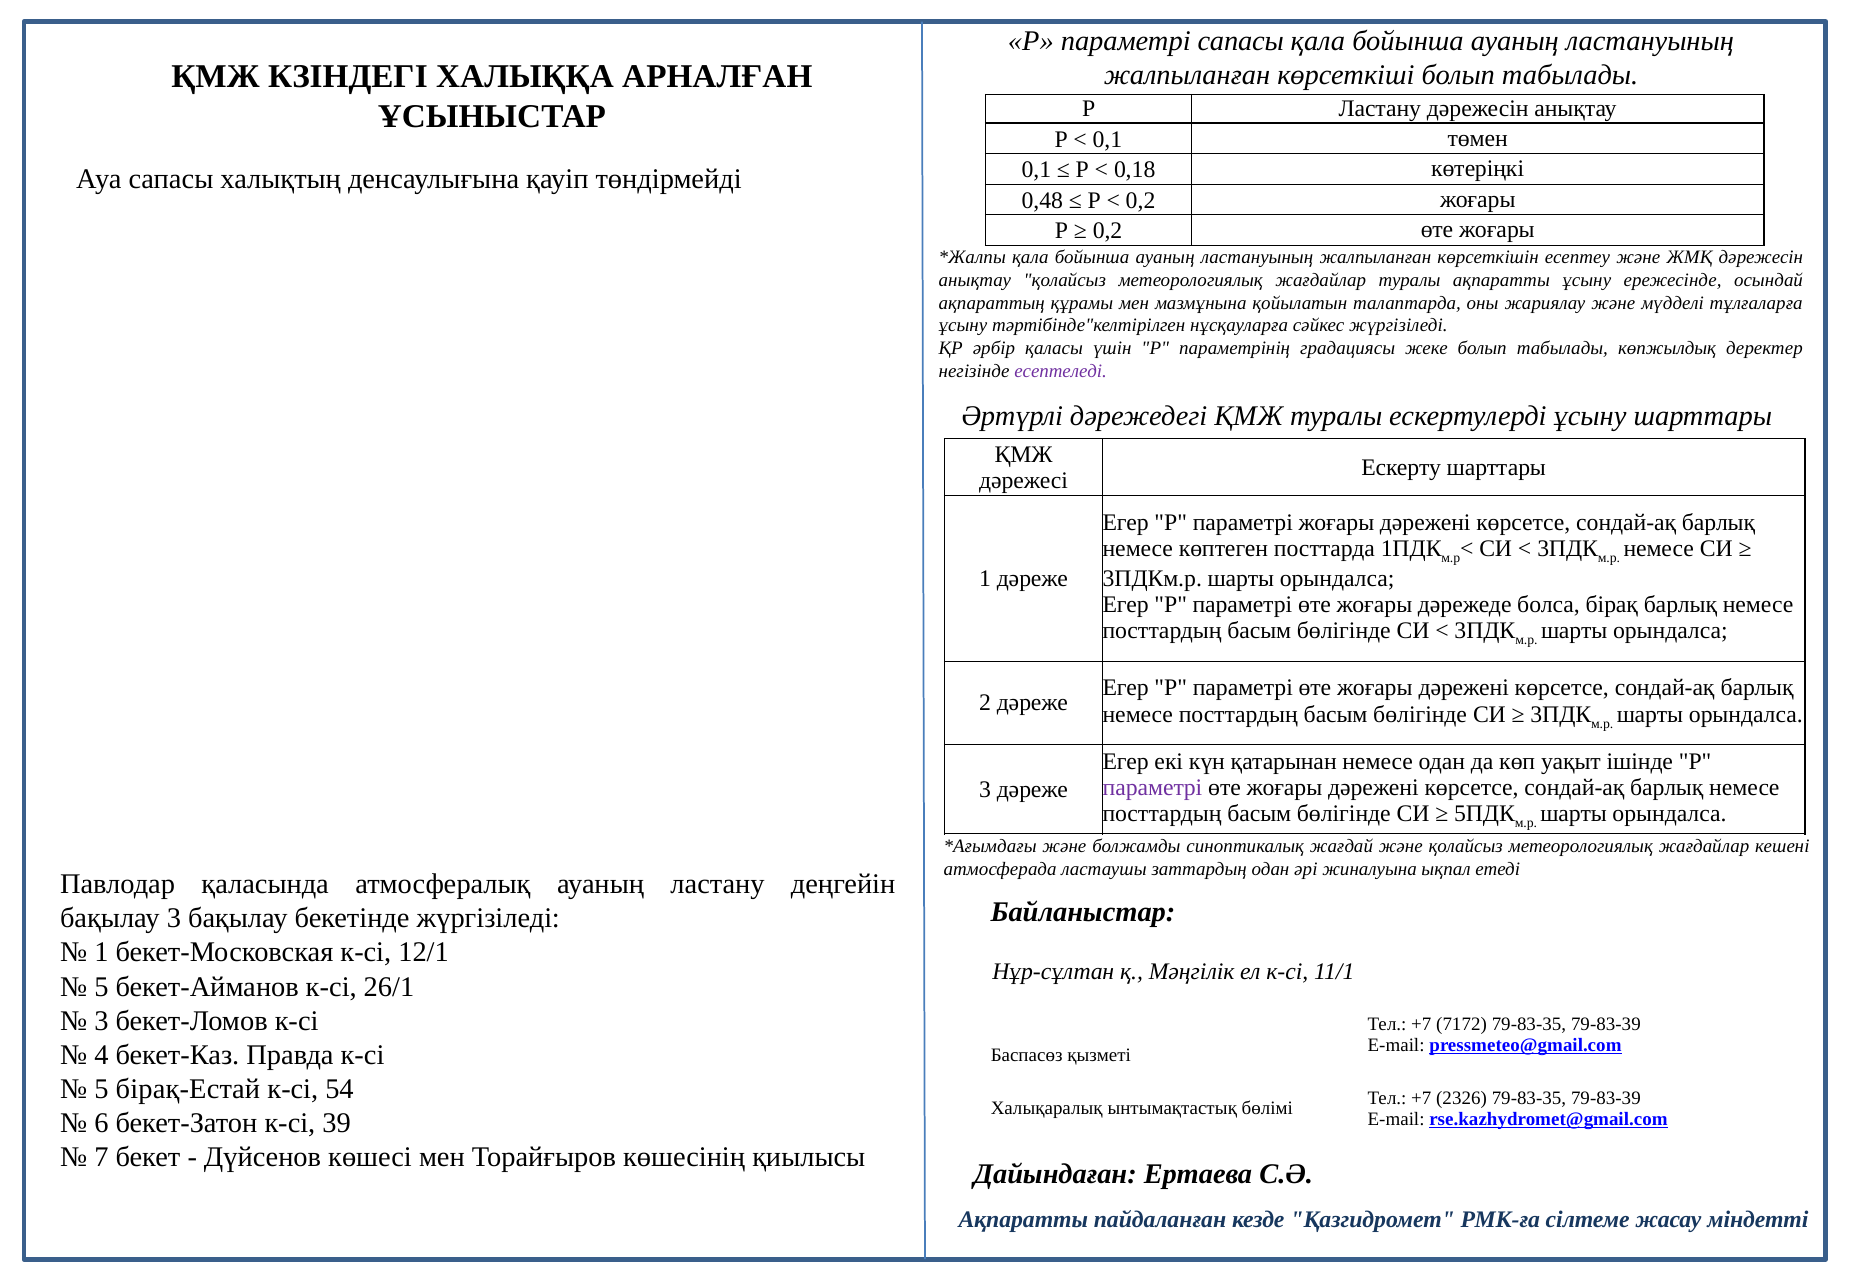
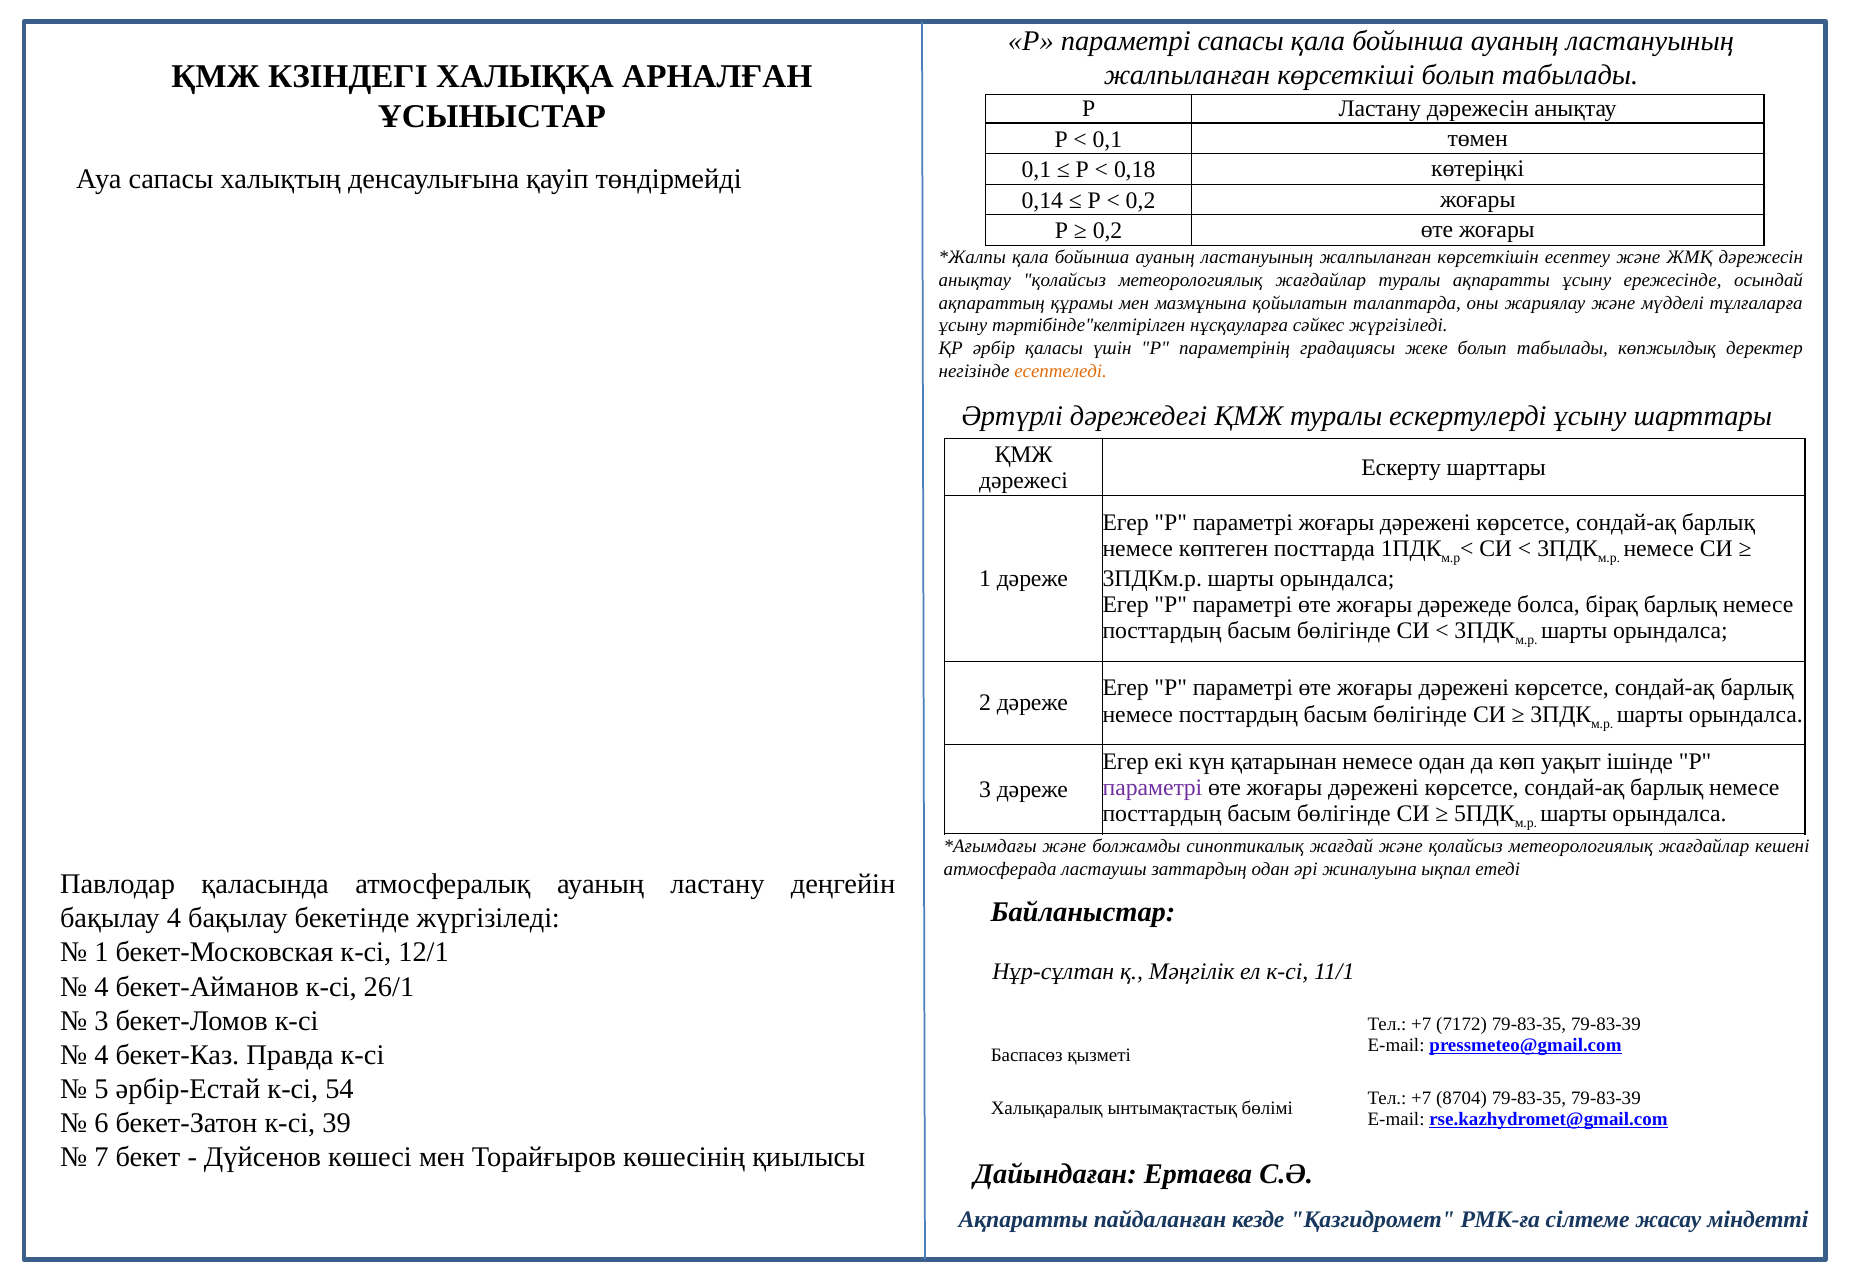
0,48: 0,48 -> 0,14 (1042, 200)
есептеледі colour: purple -> orange (1061, 371)
бақылау 3: 3 -> 4 (174, 918)
5: 5 -> 4 (101, 987)
бірақ-Естай: бірақ-Естай -> әрбір-Естай (188, 1089)
2326: 2326 -> 8704 (1462, 1098)
